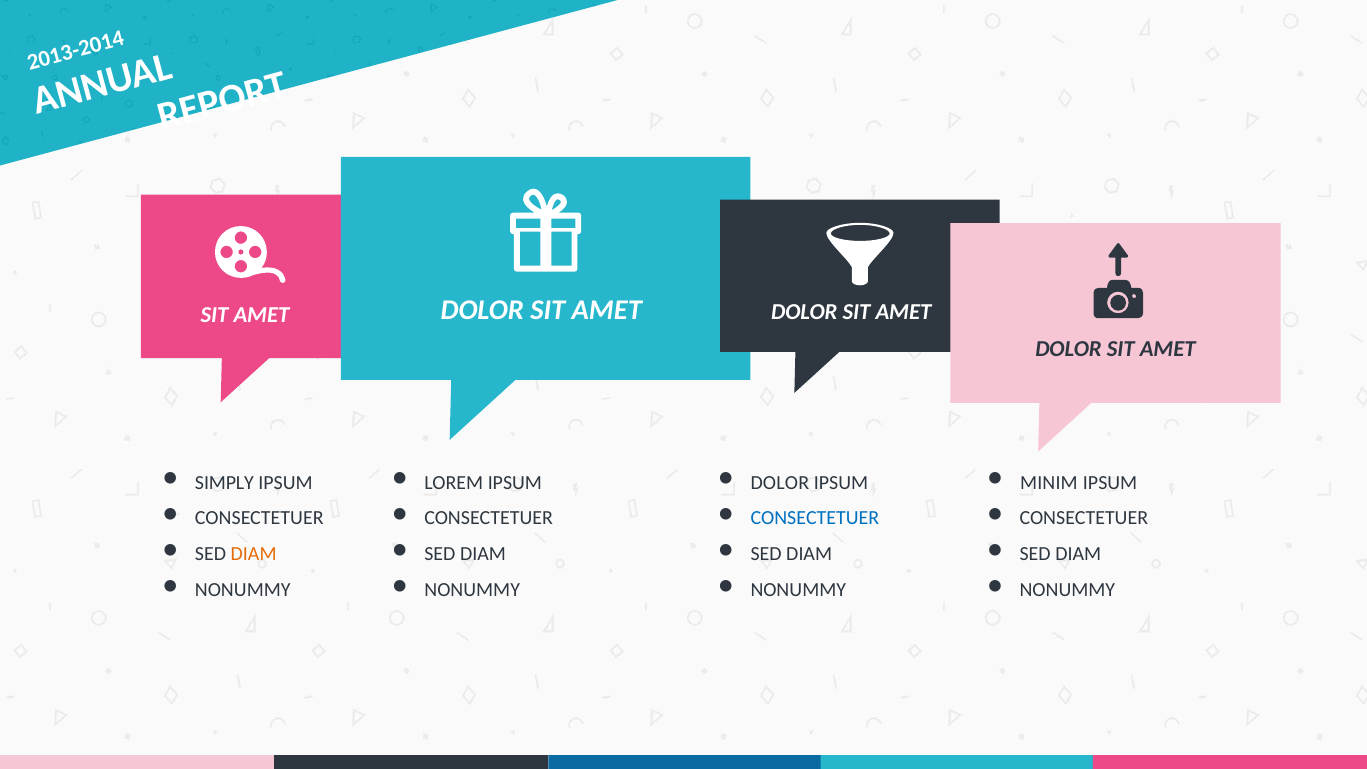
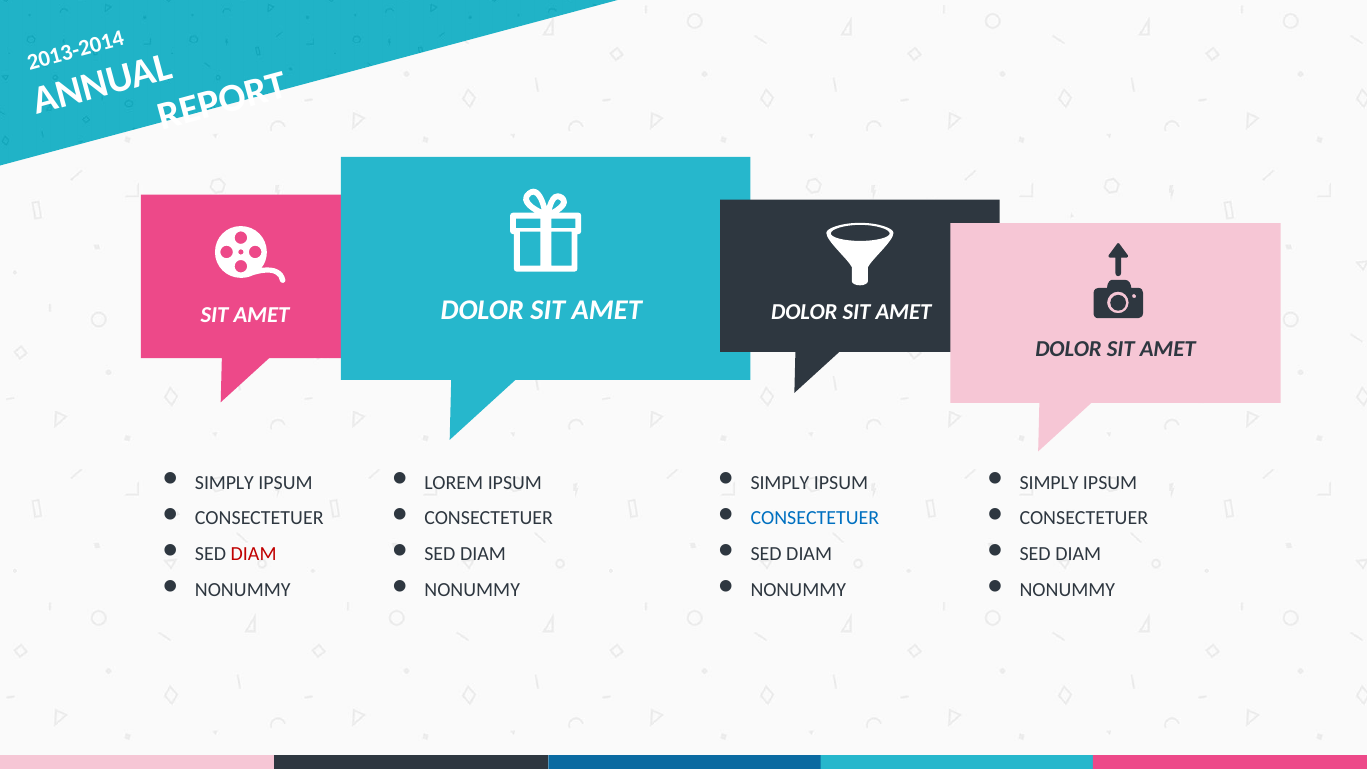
DOLOR: DOLOR -> SIMPLY (780, 482)
MINIM: MINIM -> SIMPLY (1049, 482)
DIAM colour: orange -> red (254, 554)
